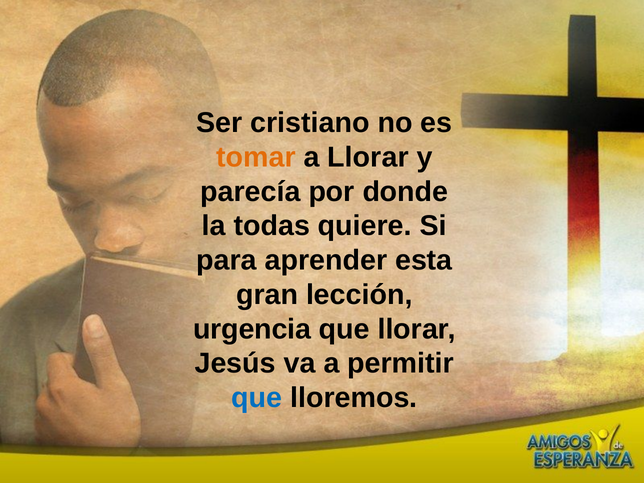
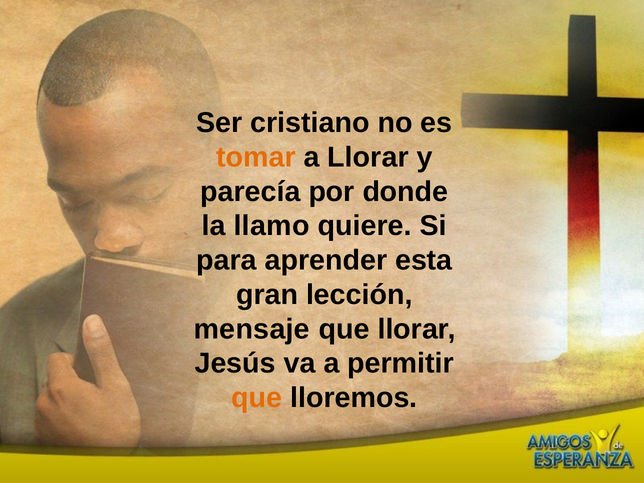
todas: todas -> llamo (272, 226)
urgencia: urgencia -> mensaje (252, 329)
que colour: blue -> orange (257, 398)
